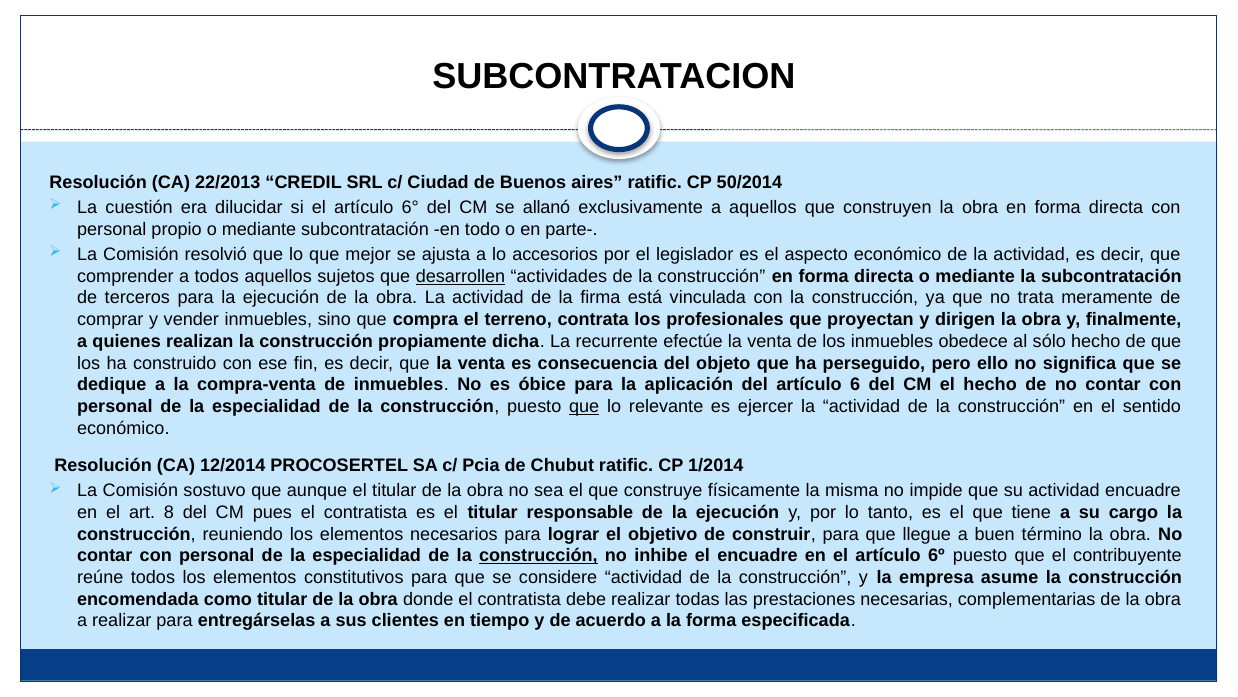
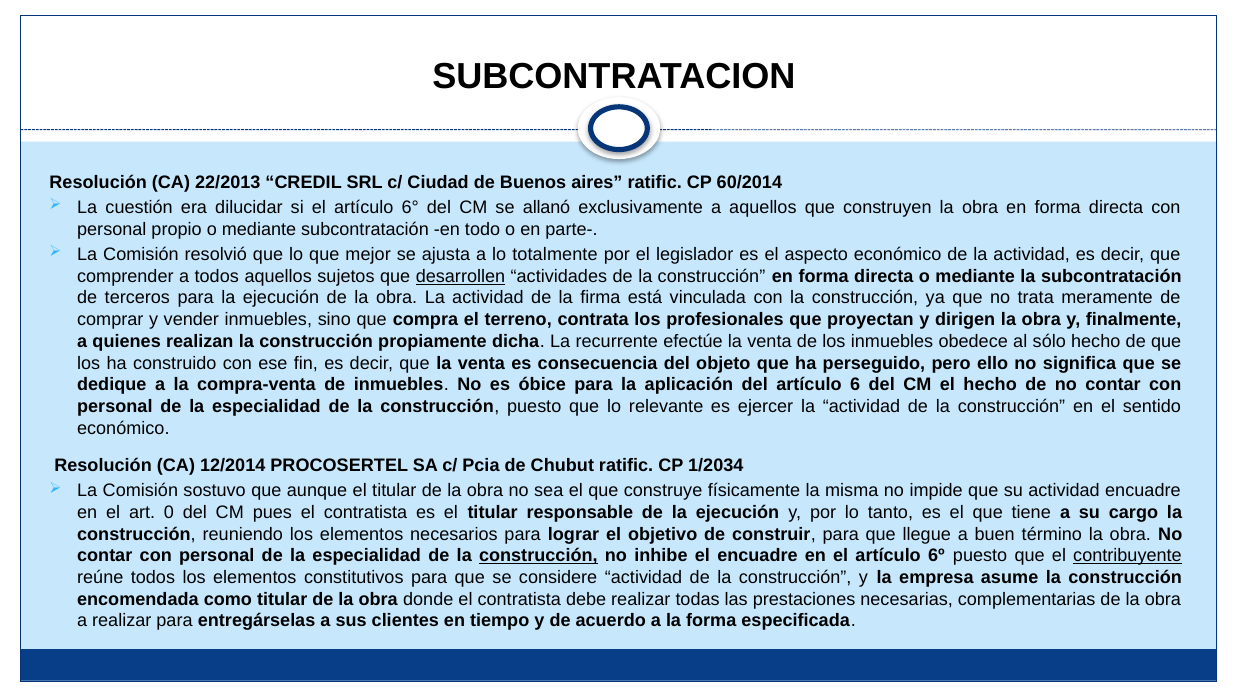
50/2014: 50/2014 -> 60/2014 (749, 182)
accesorios: accesorios -> totalmente (555, 254)
que underline: present -> none (584, 406)
1/2014: 1/2014 -> 1/2034 (716, 465)
8: 8 -> 0 (169, 512)
contribuyente underline: none -> present (1127, 555)
